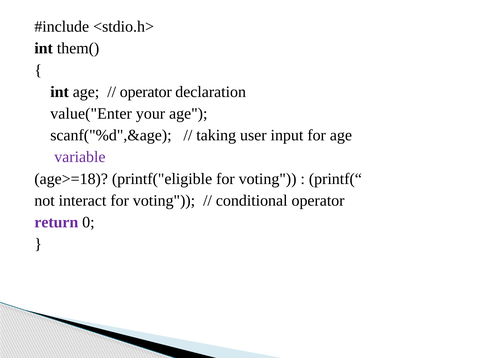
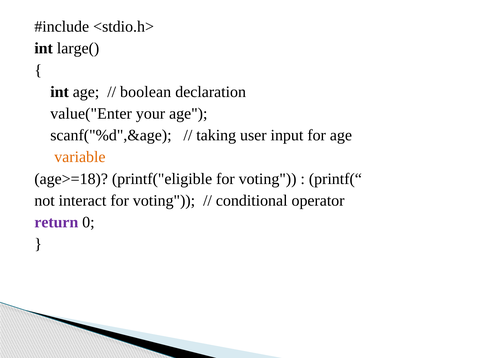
them(: them( -> large( (78, 48)
operator: operator -> boolean (146, 92)
variable colour: purple -> orange (80, 157)
